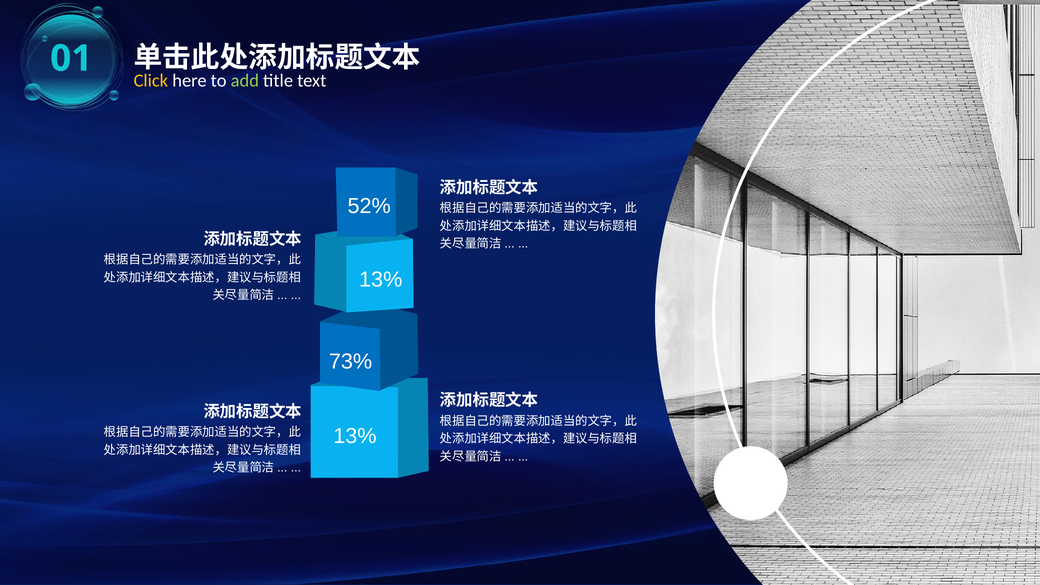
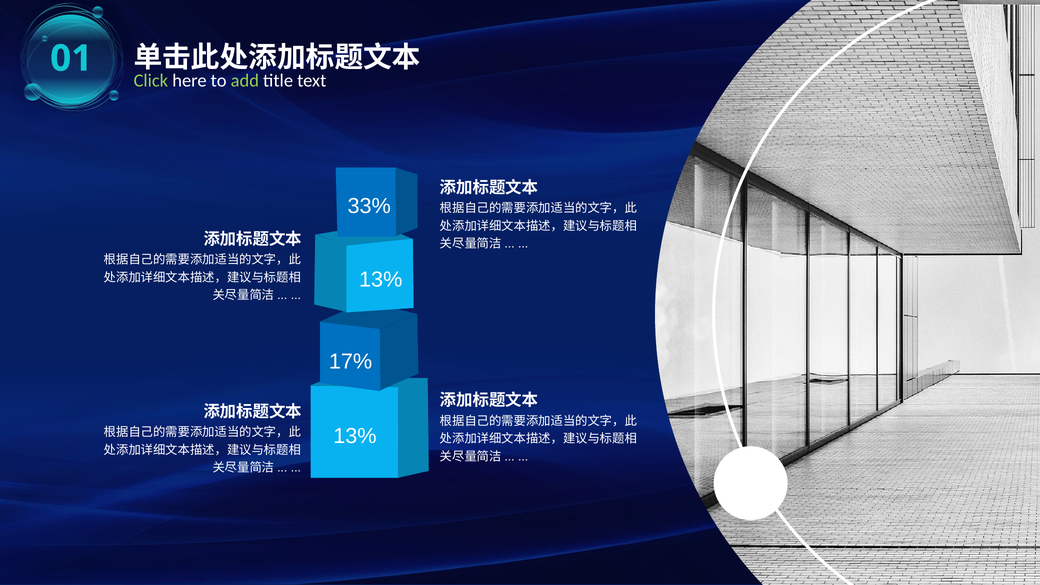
Click colour: yellow -> light green (151, 81)
52%: 52% -> 33% (369, 206)
73%: 73% -> 17% (351, 362)
